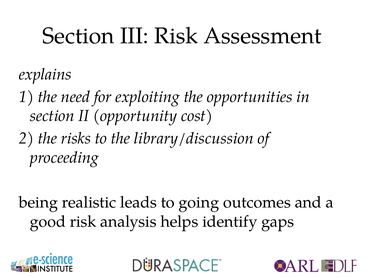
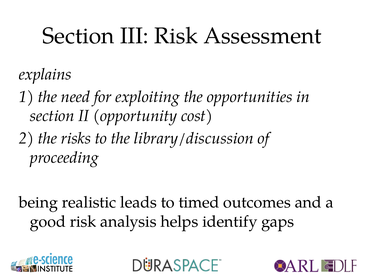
going: going -> timed (199, 202)
